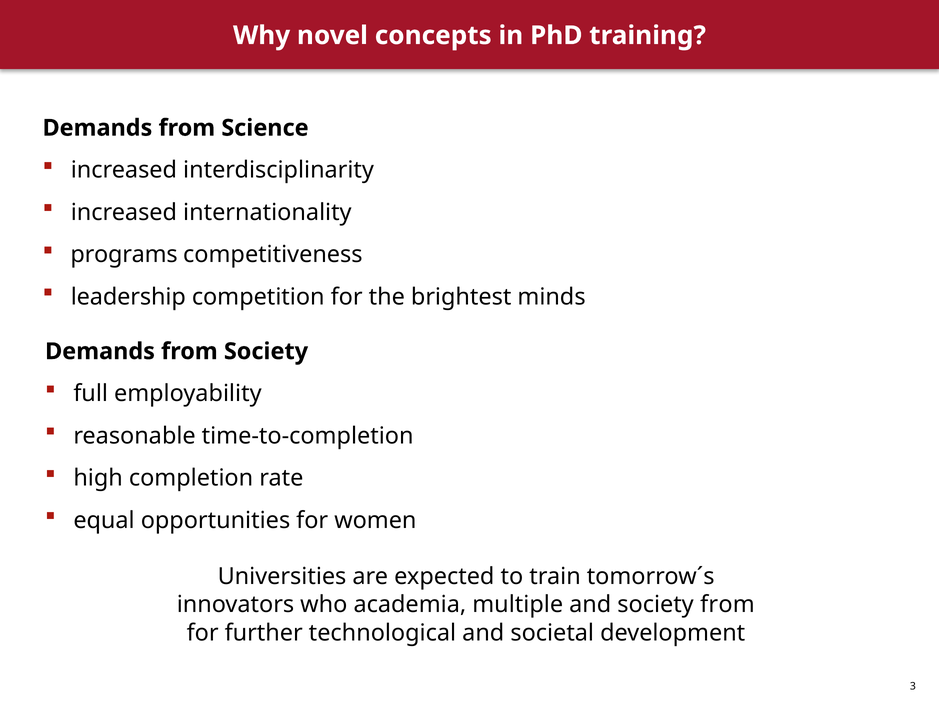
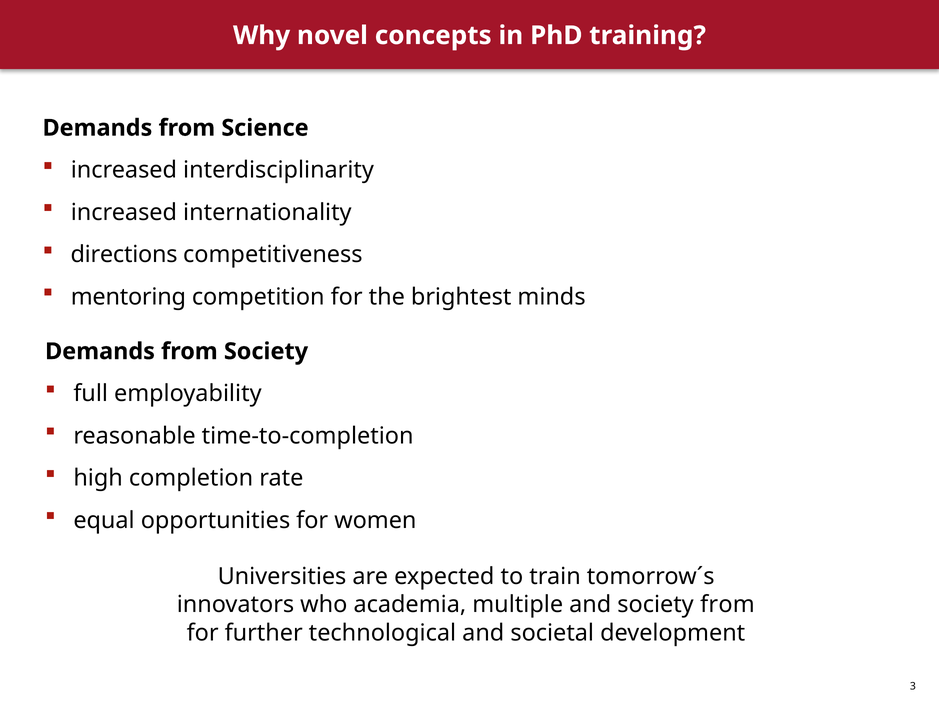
programs: programs -> directions (124, 255)
leadership: leadership -> mentoring (128, 297)
